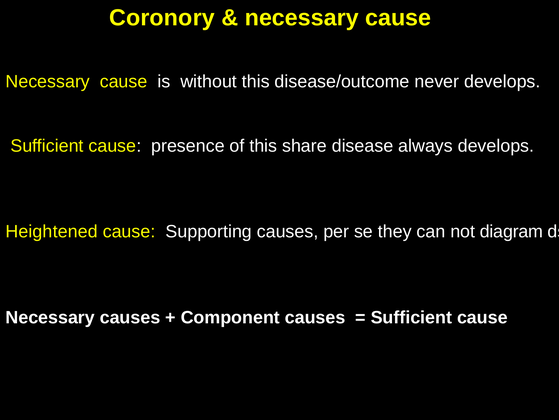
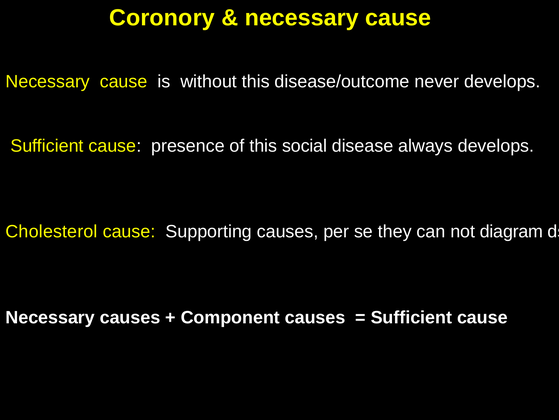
share: share -> social (305, 146)
Heightened: Heightened -> Cholesterol (52, 231)
